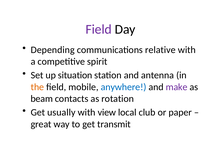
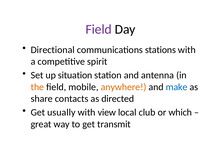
Depending: Depending -> Directional (53, 50)
relative: relative -> stations (160, 50)
anywhere colour: blue -> orange (124, 87)
make colour: purple -> blue (177, 87)
beam: beam -> share (42, 99)
rotation: rotation -> directed (118, 99)
paper: paper -> which (180, 113)
